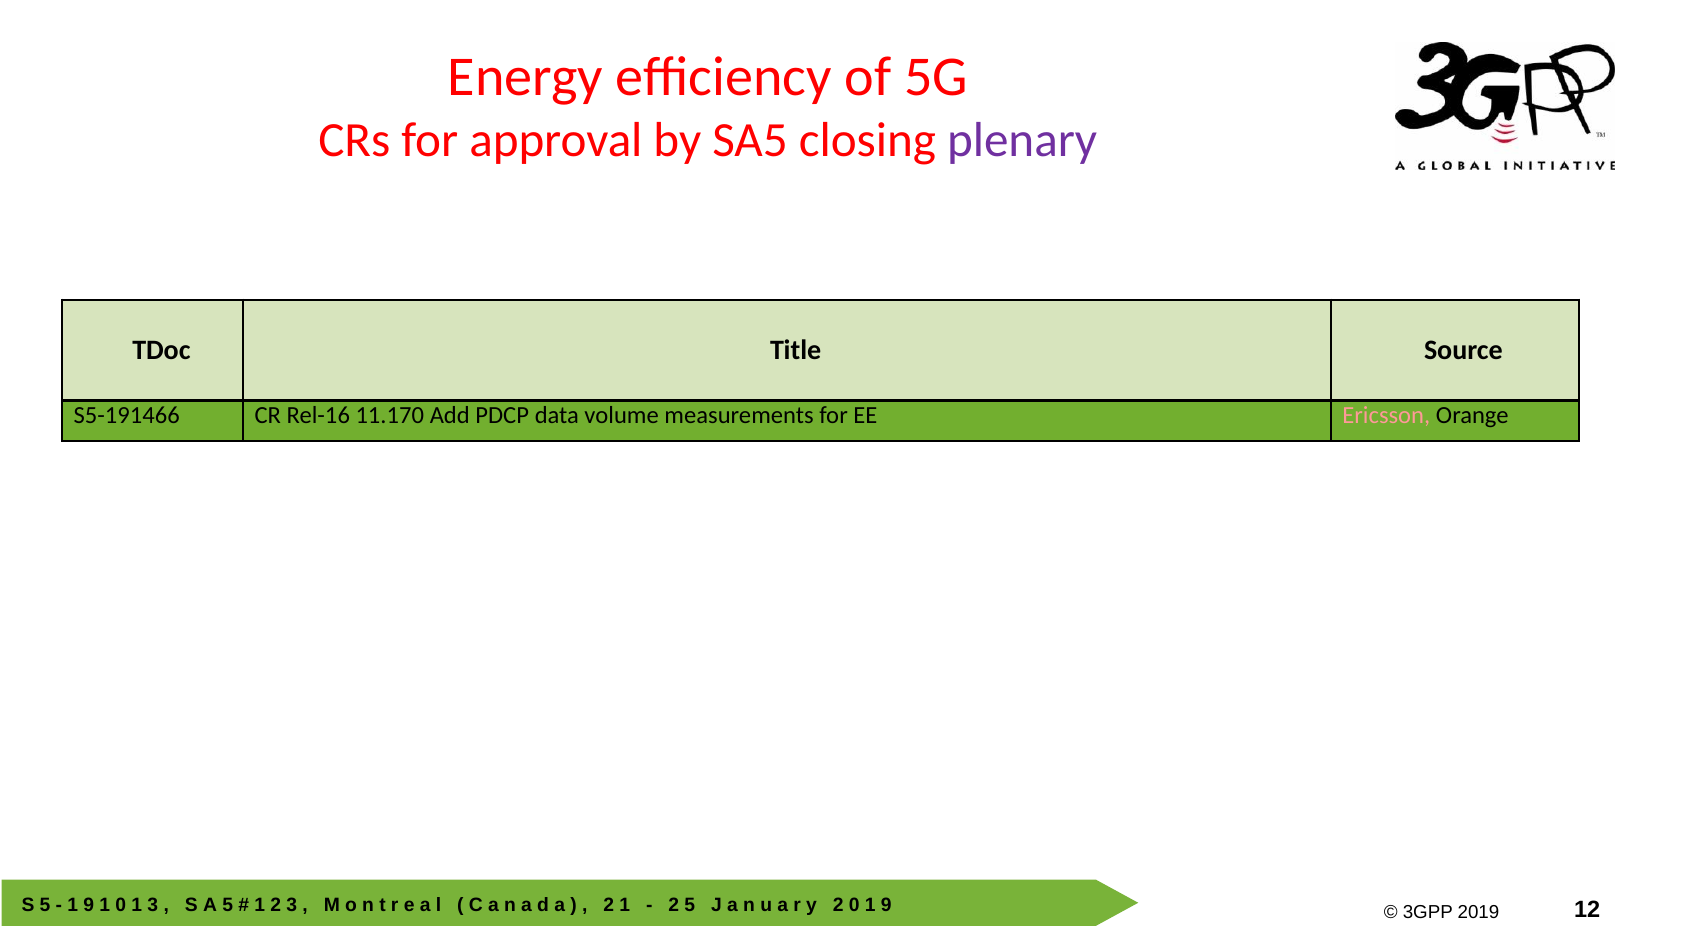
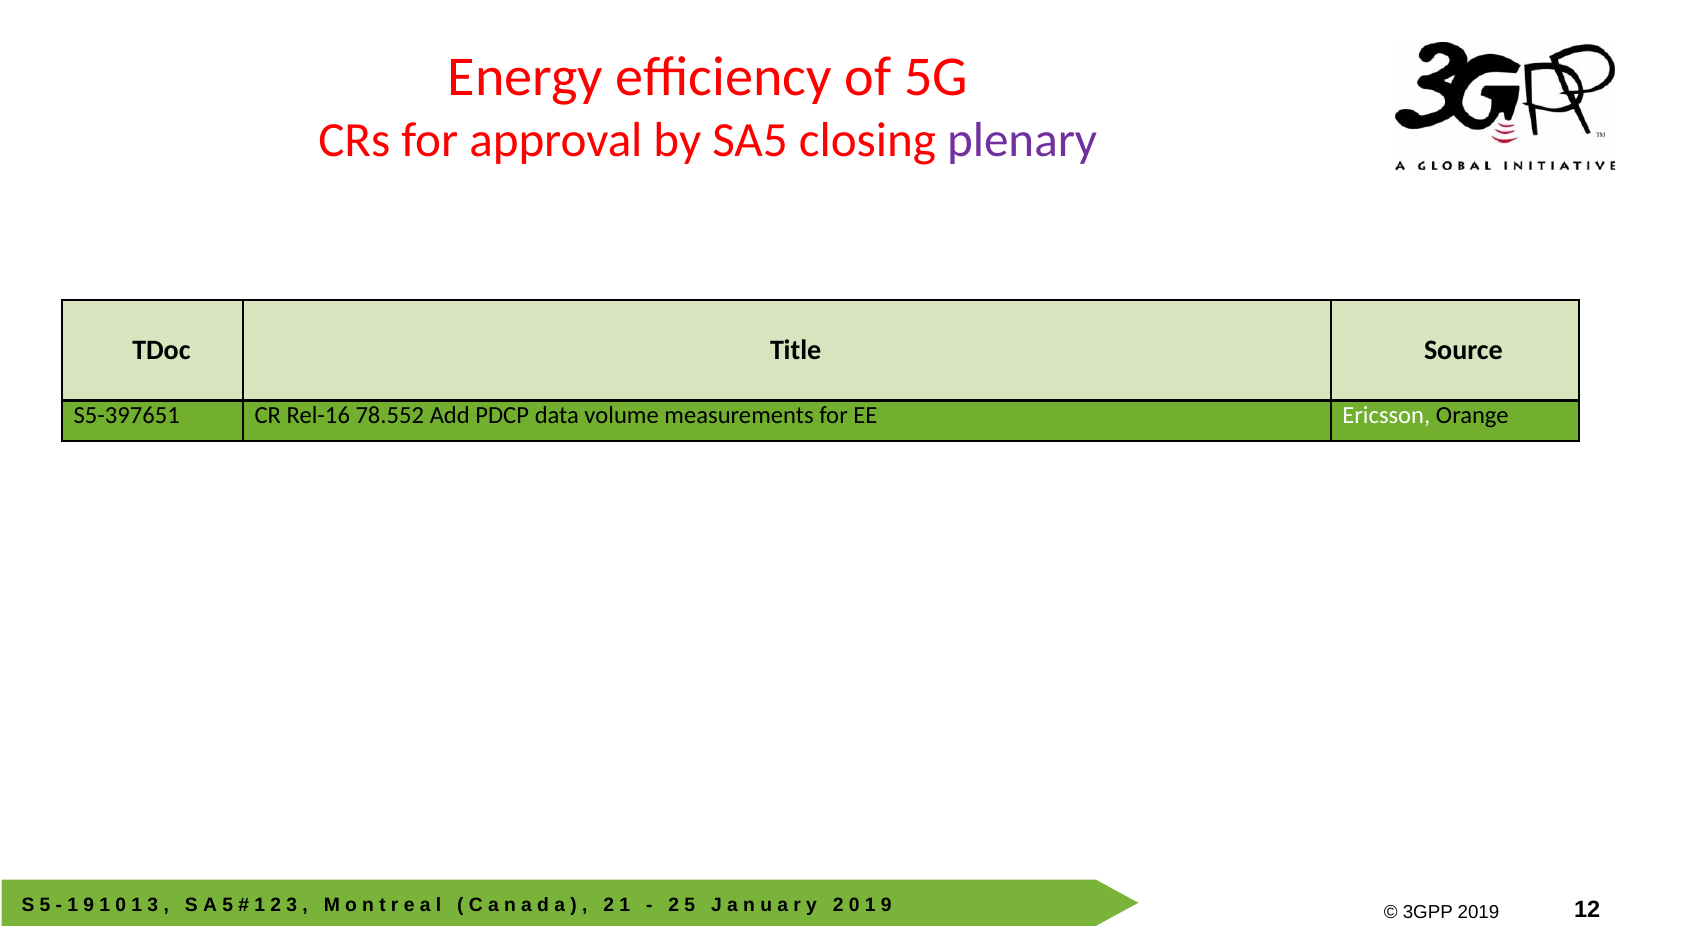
S5-191466: S5-191466 -> S5-397651 (127, 416)
11.170: 11.170 -> 78.552 (390, 416)
Ericsson colour: pink -> white (1386, 416)
